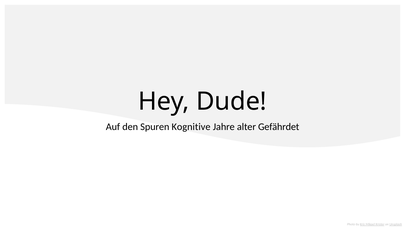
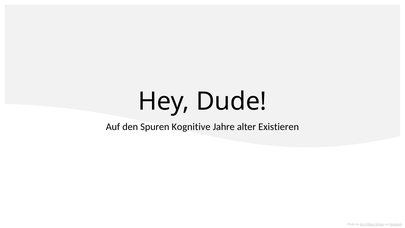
Gefährdet: Gefährdet -> Existieren (279, 127)
